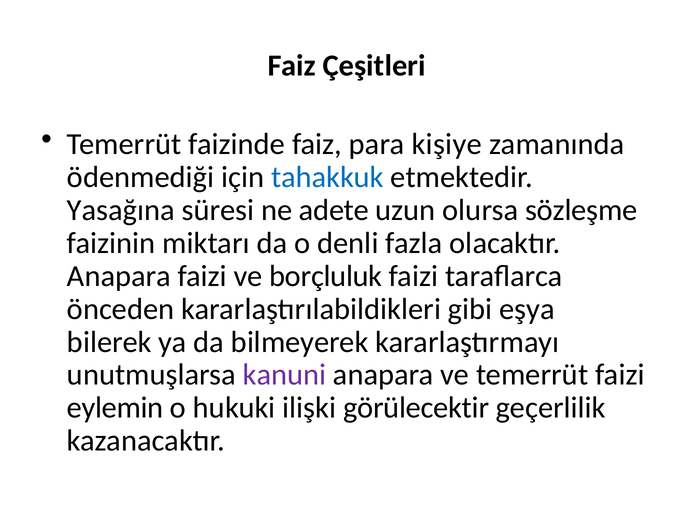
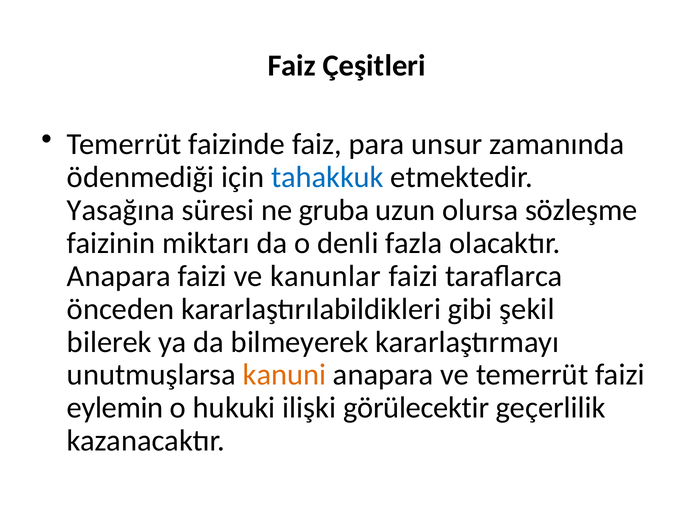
kişiye: kişiye -> unsur (447, 144)
adete: adete -> gruba (334, 210)
borçluluk: borçluluk -> kanunlar (326, 276)
eşya: eşya -> şekil (527, 309)
kanuni colour: purple -> orange (284, 375)
